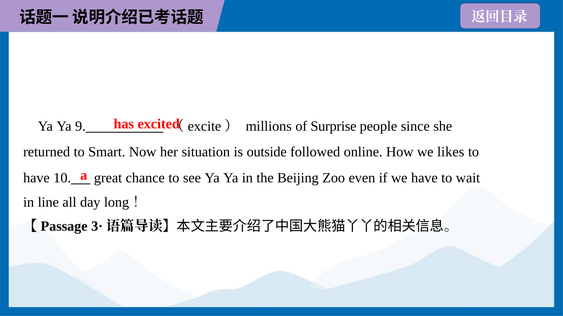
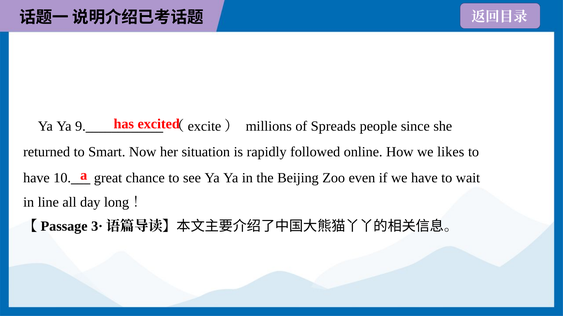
Surprise: Surprise -> Spreads (333, 127)
outside: outside -> rapidly (267, 152)
